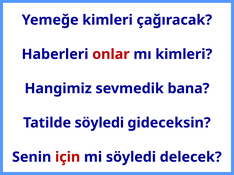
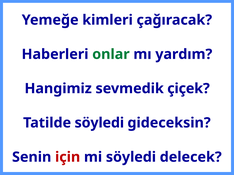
onlar colour: red -> green (111, 54)
mı kimleri: kimleri -> yardım (184, 54)
bana: bana -> çiçek (189, 89)
